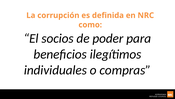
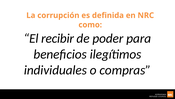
socios: socios -> recibir (58, 38)
